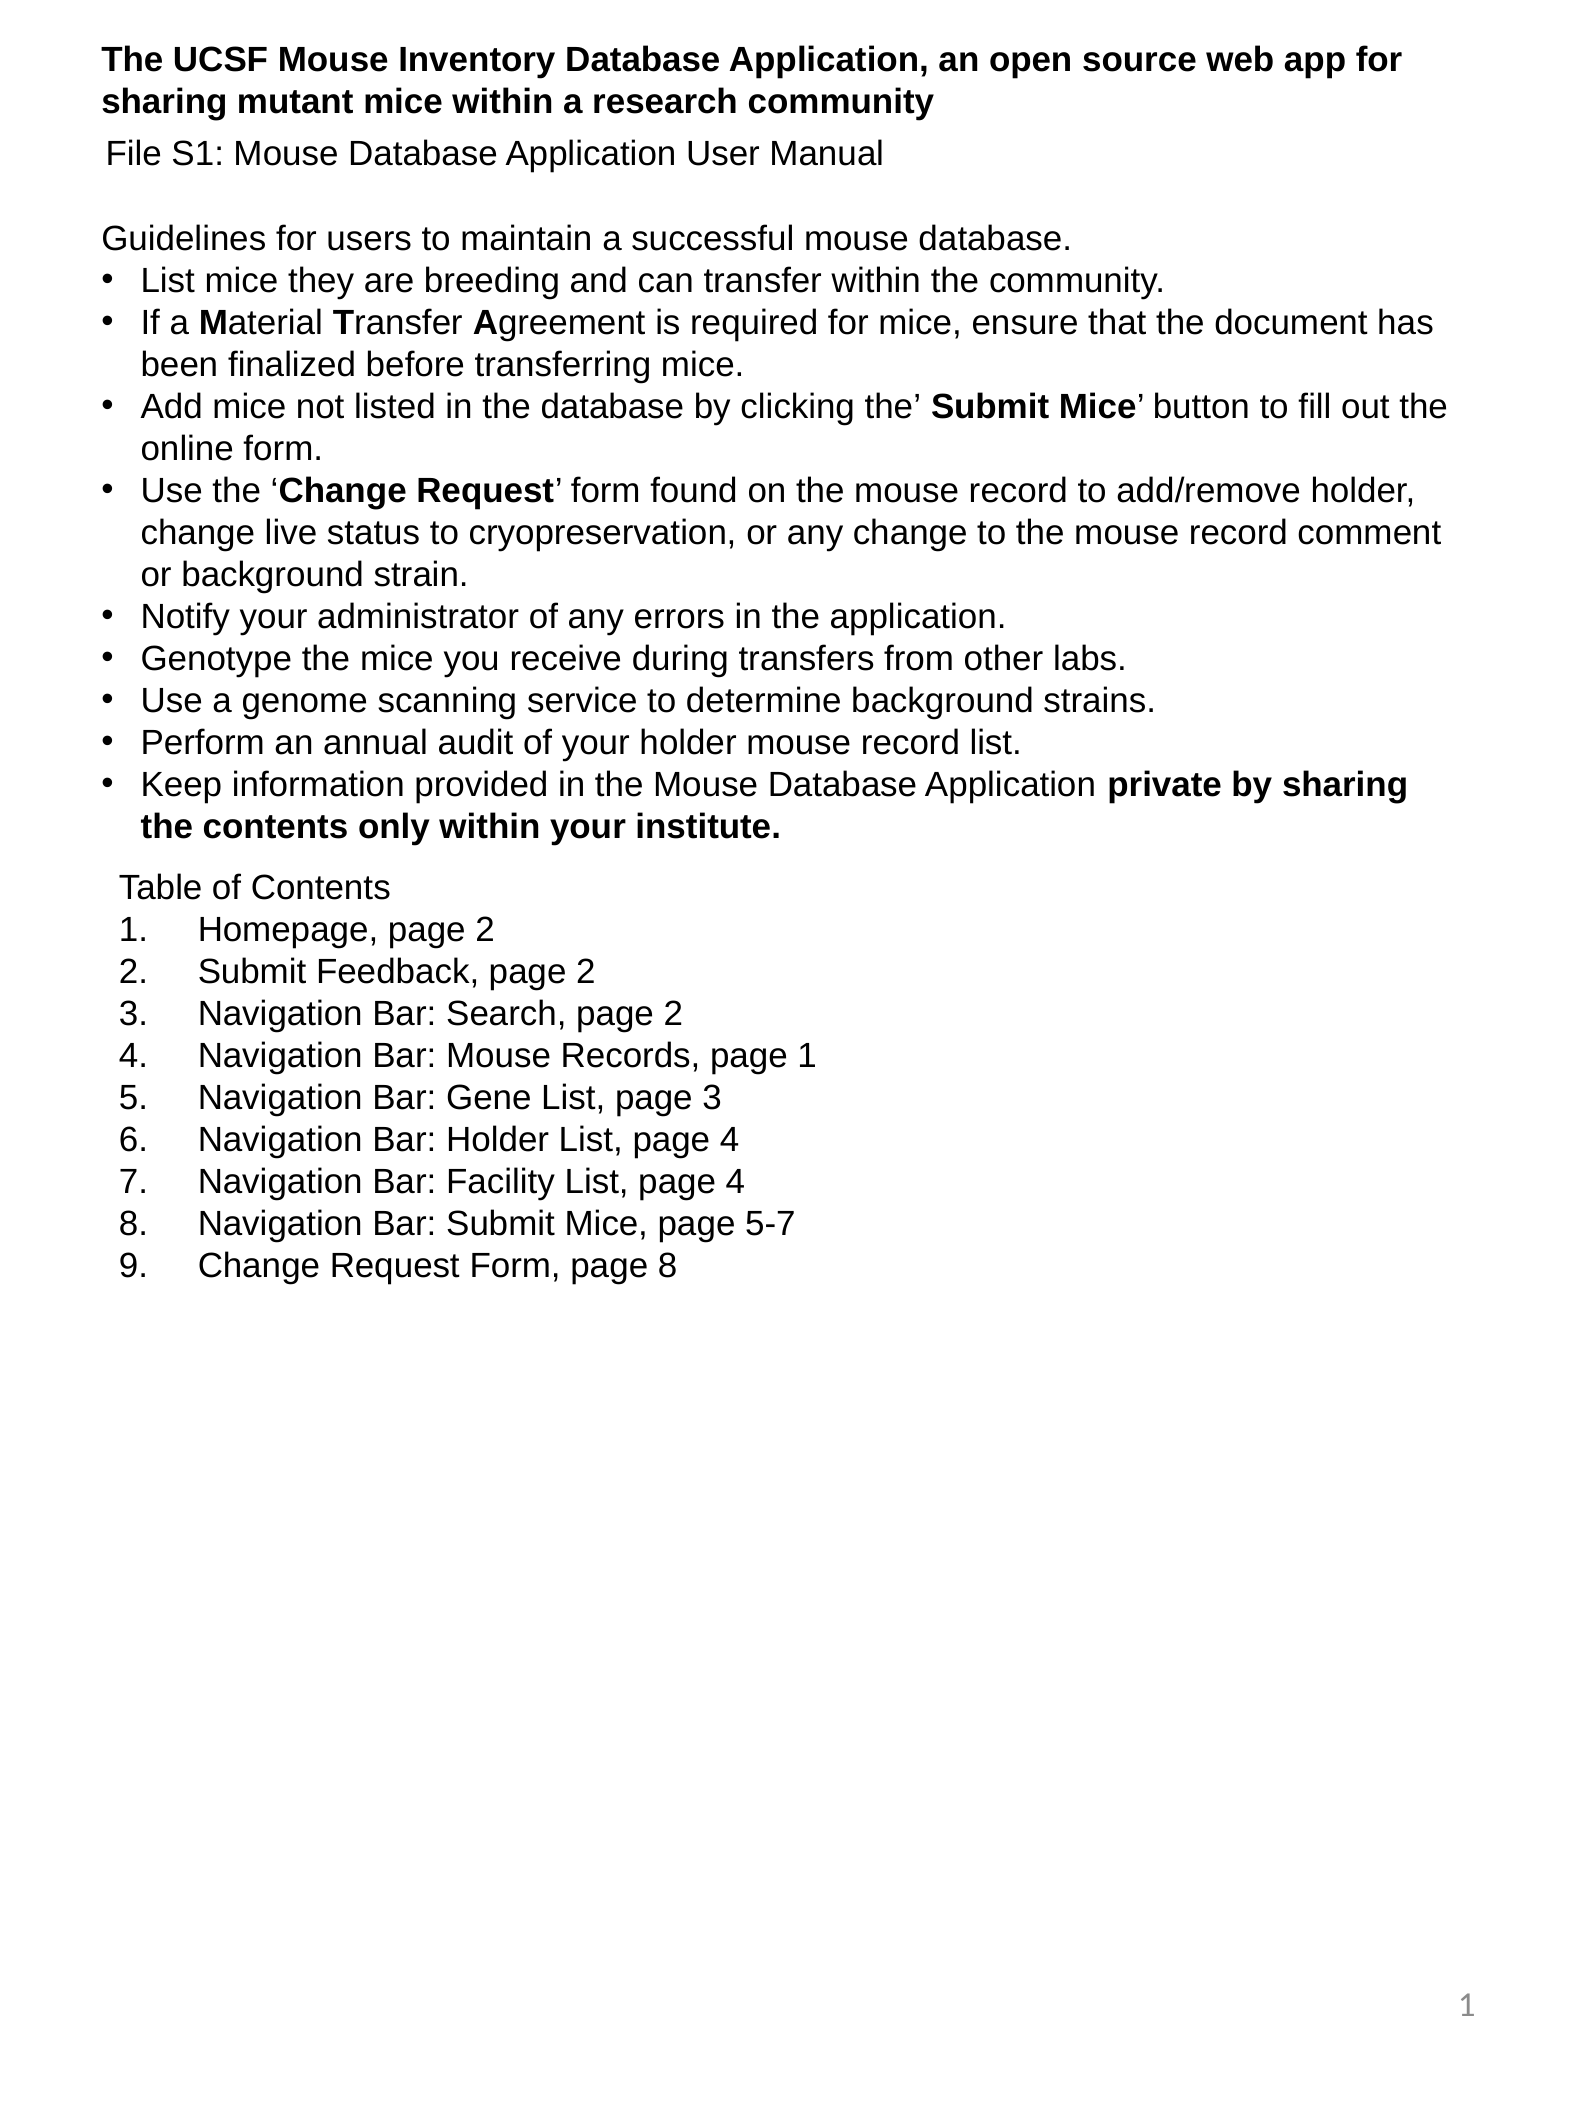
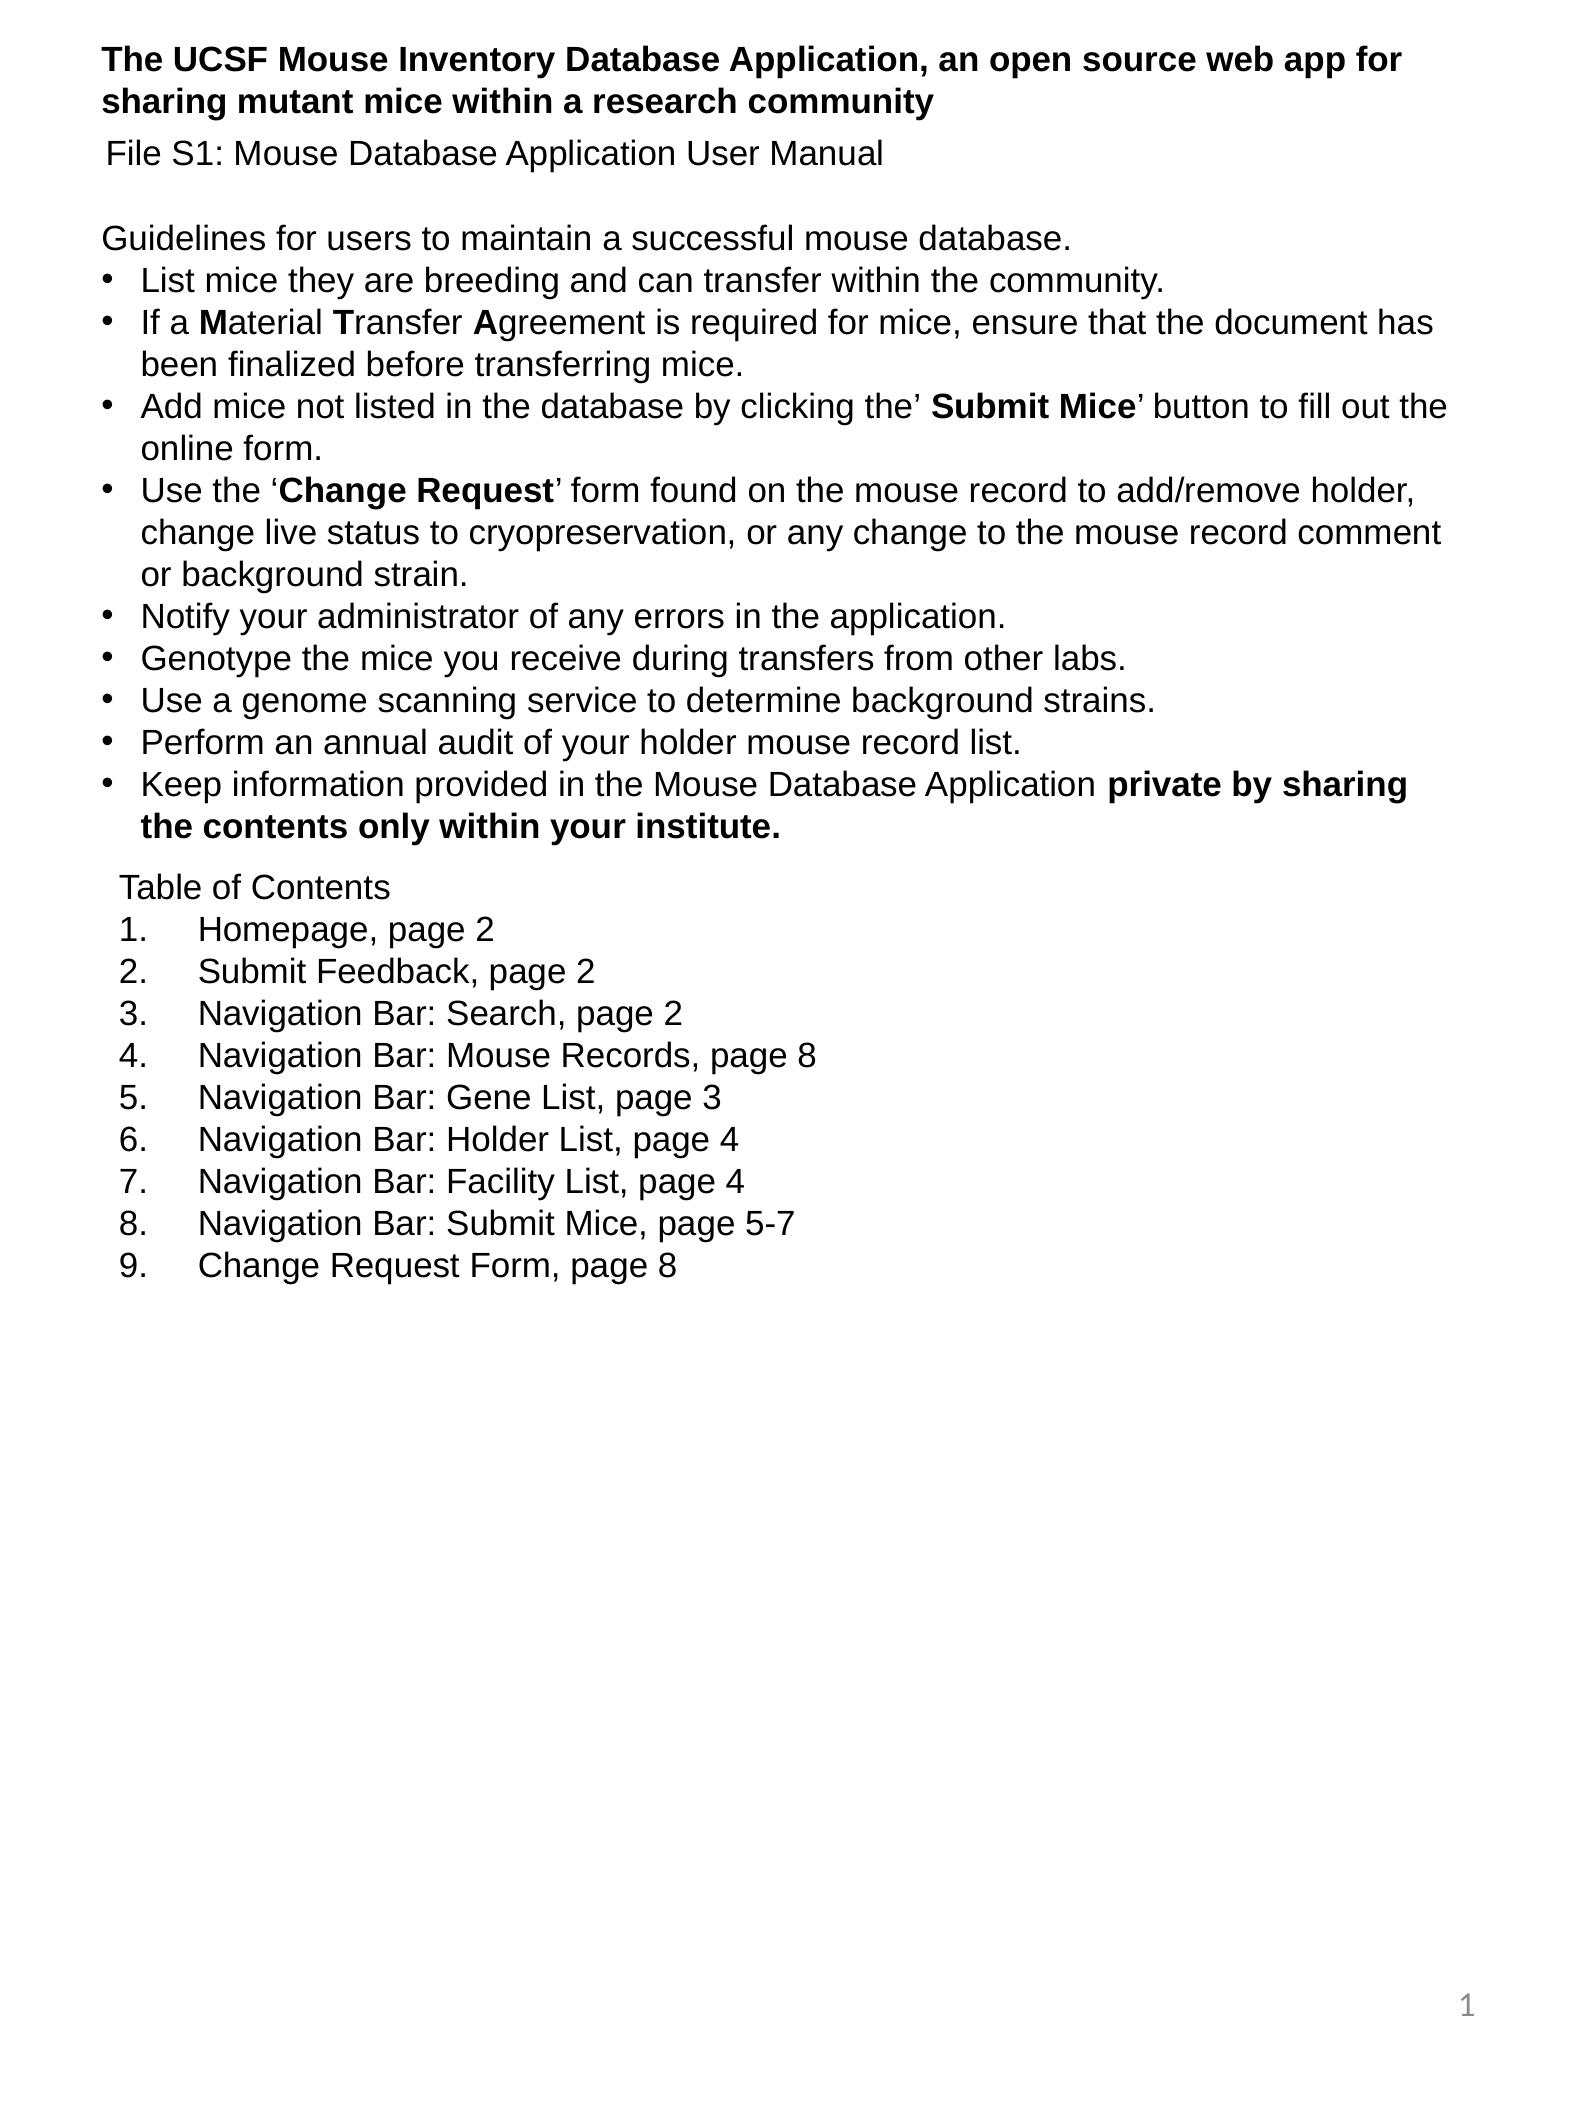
Records page 1: 1 -> 8 (807, 1055)
